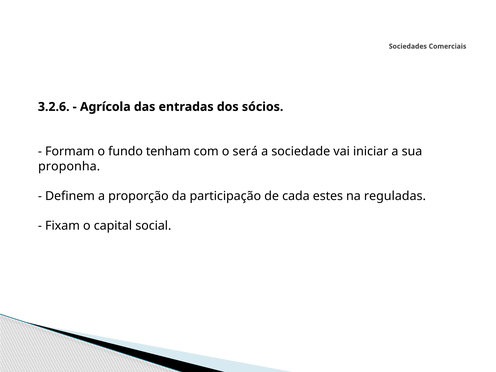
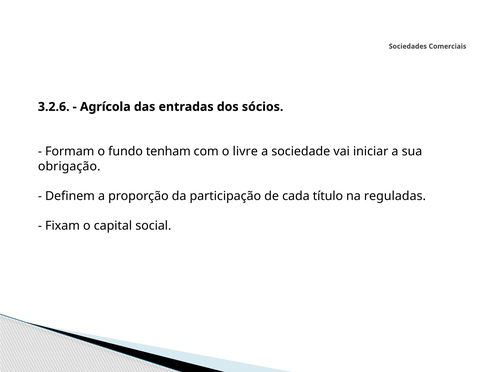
será: será -> livre (245, 151)
proponha: proponha -> obrigação (69, 166)
estes: estes -> título (328, 196)
